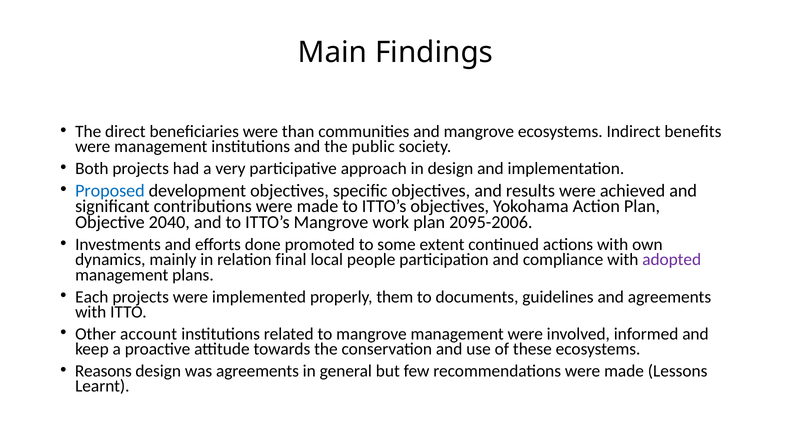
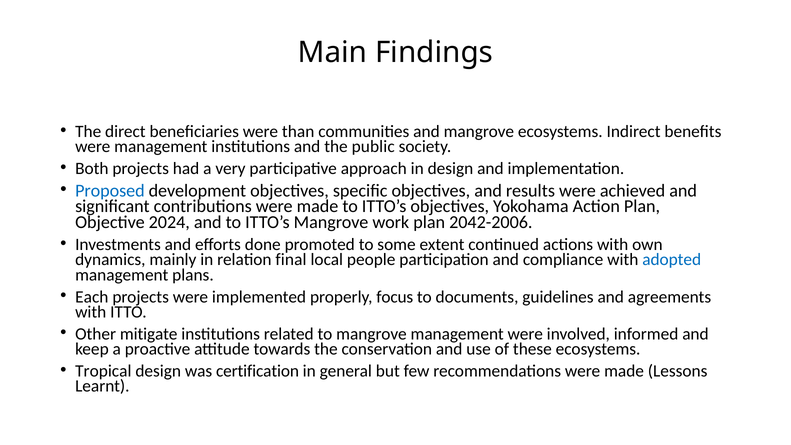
2040: 2040 -> 2024 (169, 222)
2095-2006: 2095-2006 -> 2042-2006 (491, 222)
adopted colour: purple -> blue (672, 260)
them: them -> focus (395, 297)
account: account -> mitigate (149, 334)
Reasons: Reasons -> Tropical (103, 371)
was agreements: agreements -> certification (258, 371)
